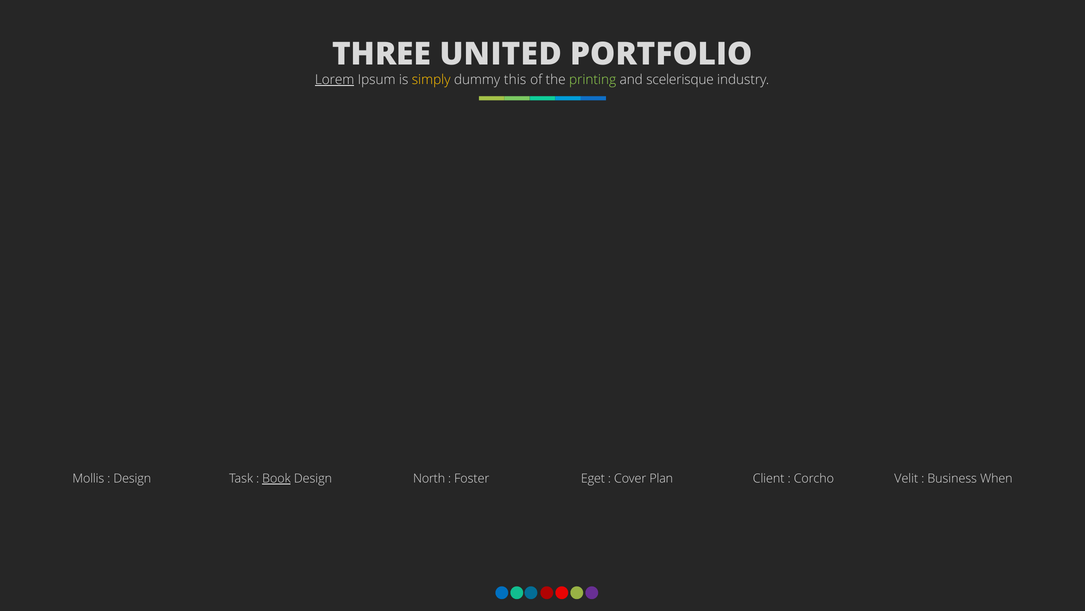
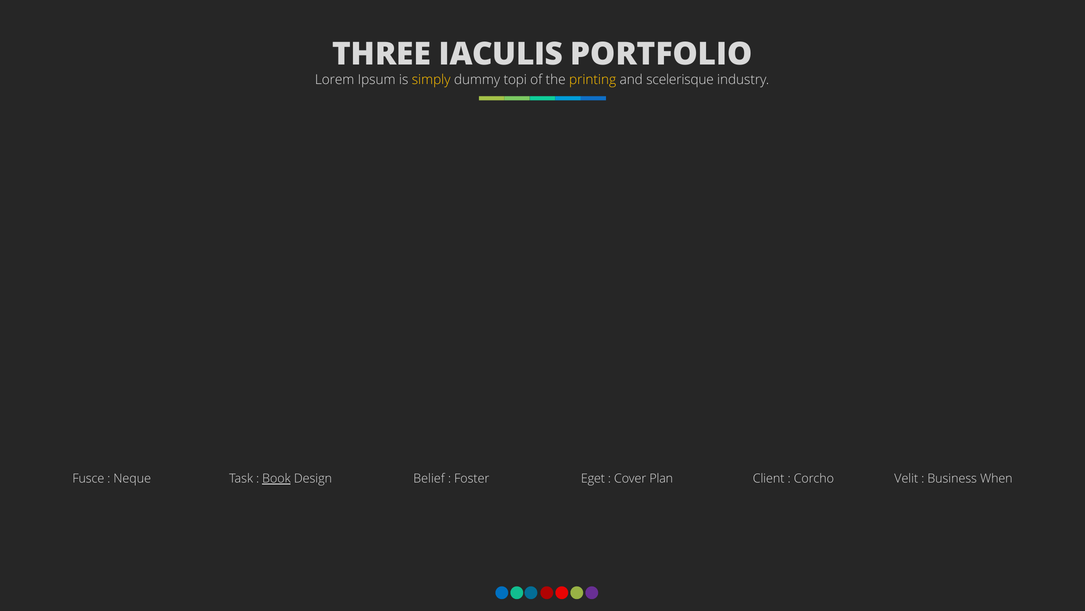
UNITED: UNITED -> IACULIS (501, 54)
Lorem underline: present -> none (335, 80)
this: this -> topi (515, 80)
printing colour: light green -> yellow (593, 80)
Mollis: Mollis -> Fusce (88, 478)
Design: Design -> Neque (132, 478)
North: North -> Belief (429, 478)
